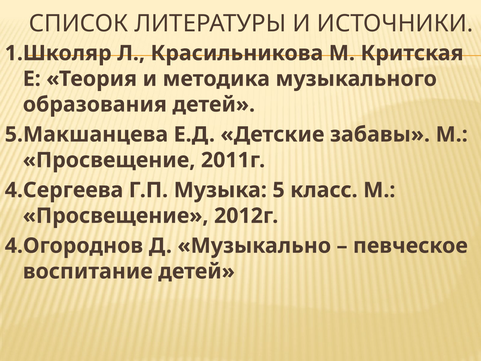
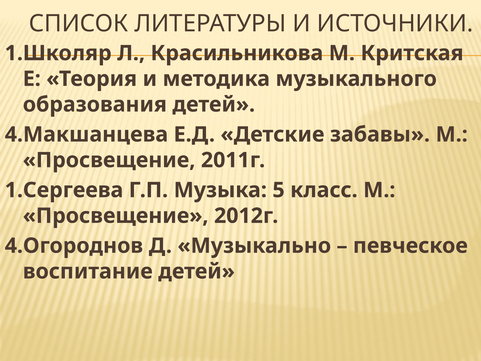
5.Макшанцева: 5.Макшанцева -> 4.Макшанцева (86, 134)
4.Сергеева: 4.Сергеева -> 1.Сергеева (64, 190)
